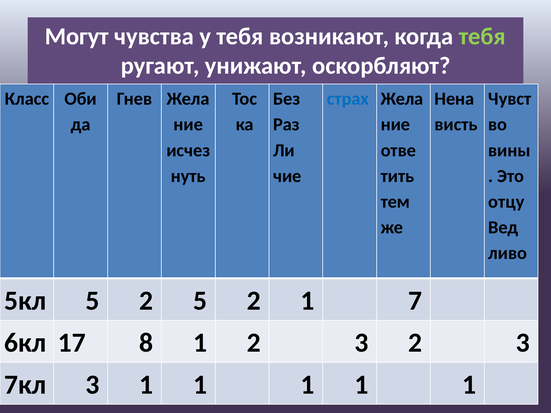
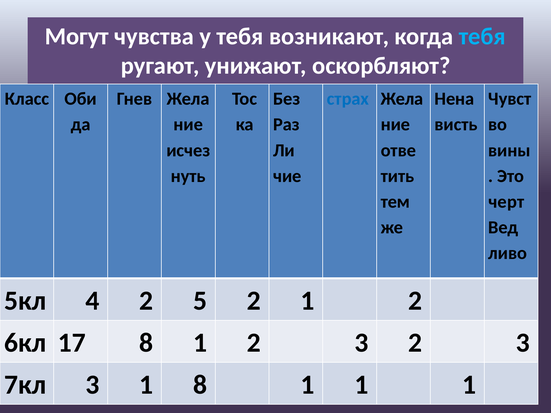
тебя colour: light green -> light blue (482, 36)
отцу: отцу -> черт (506, 202)
5кл 5: 5 -> 4 (92, 301)
2 1 7: 7 -> 2 (415, 301)
3 1 1: 1 -> 8 (200, 385)
